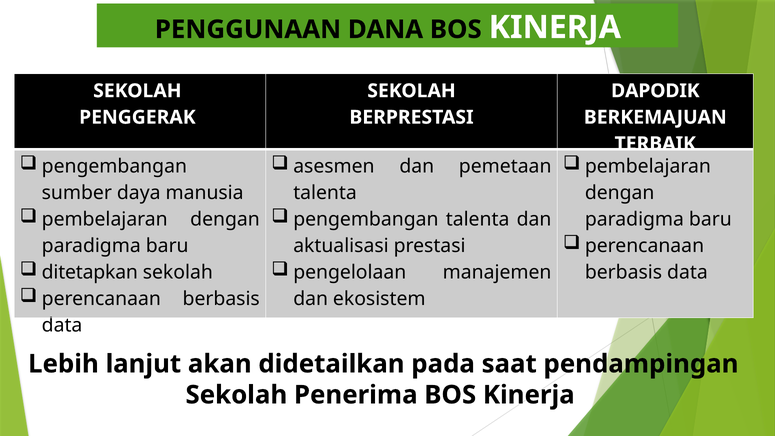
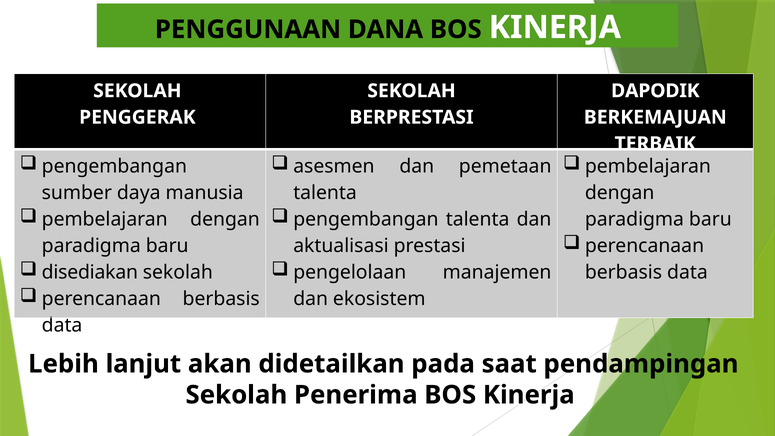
ditetapkan: ditetapkan -> disediakan (90, 272)
